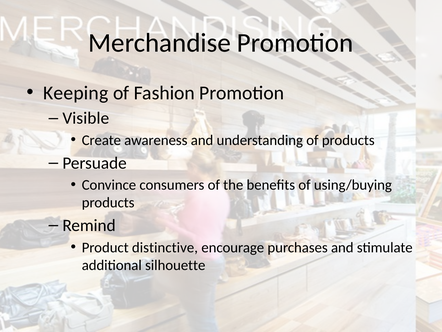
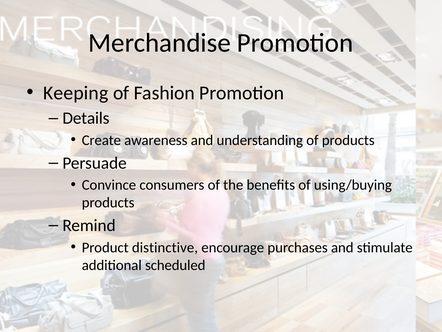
Visible: Visible -> Details (86, 118)
silhouette: silhouette -> scheduled (175, 265)
